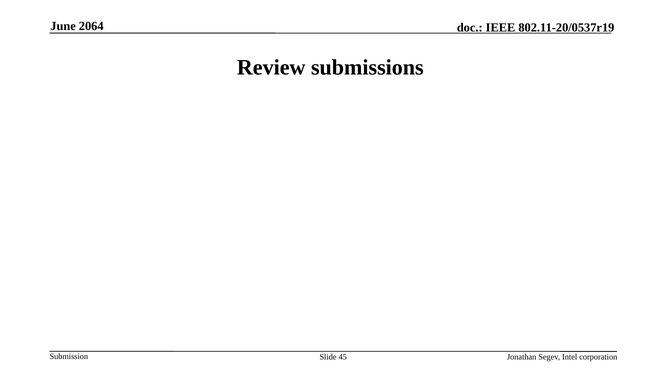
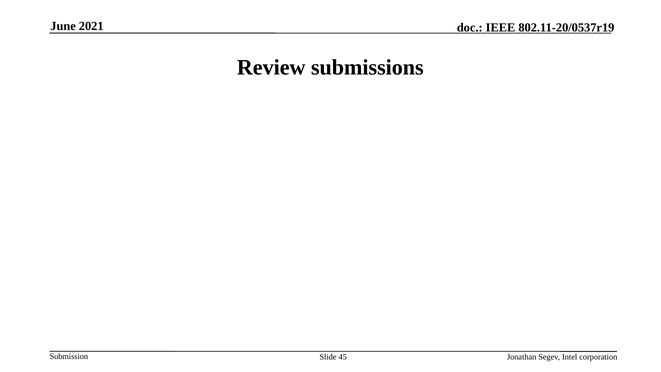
2064: 2064 -> 2021 (91, 26)
